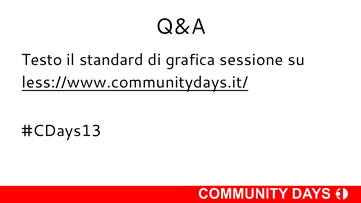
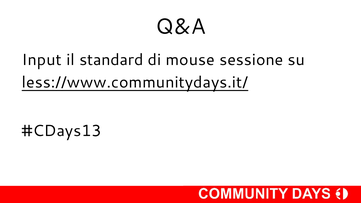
Testo: Testo -> Input (42, 60)
grafica: grafica -> mouse (190, 60)
